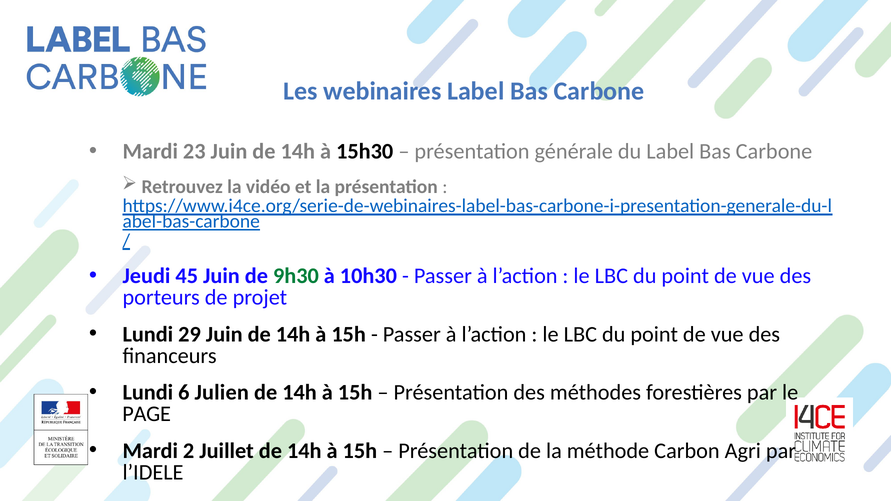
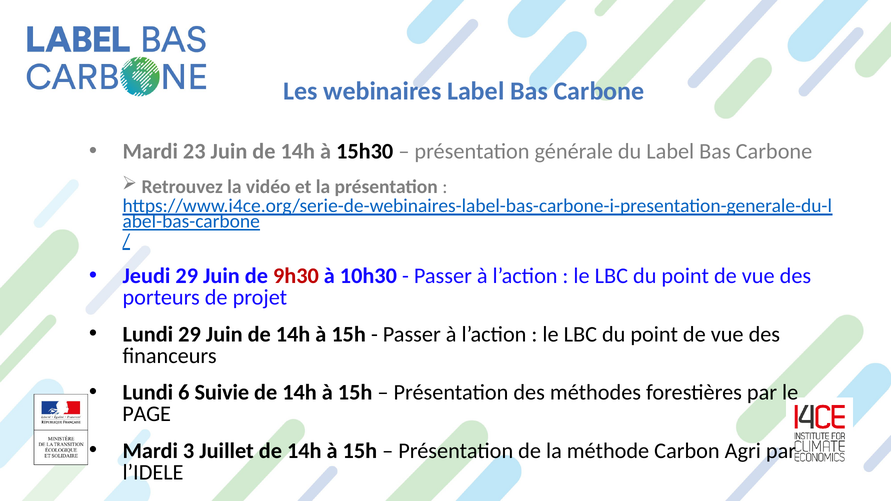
Jeudi 45: 45 -> 29 (187, 276)
9h30 colour: green -> red (296, 276)
Julien: Julien -> Suivie (222, 393)
2: 2 -> 3 (189, 451)
